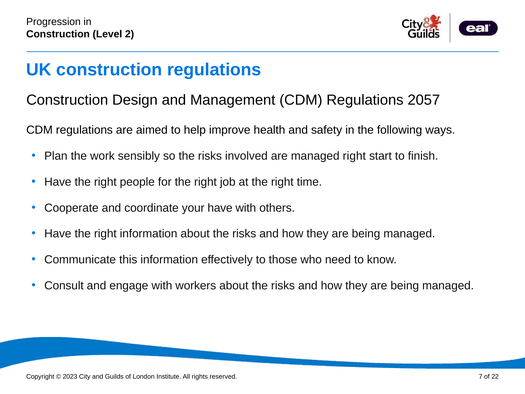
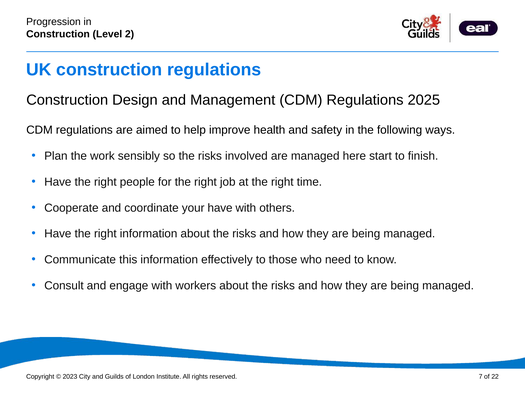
2057: 2057 -> 2025 (424, 100)
managed right: right -> here (354, 156)
